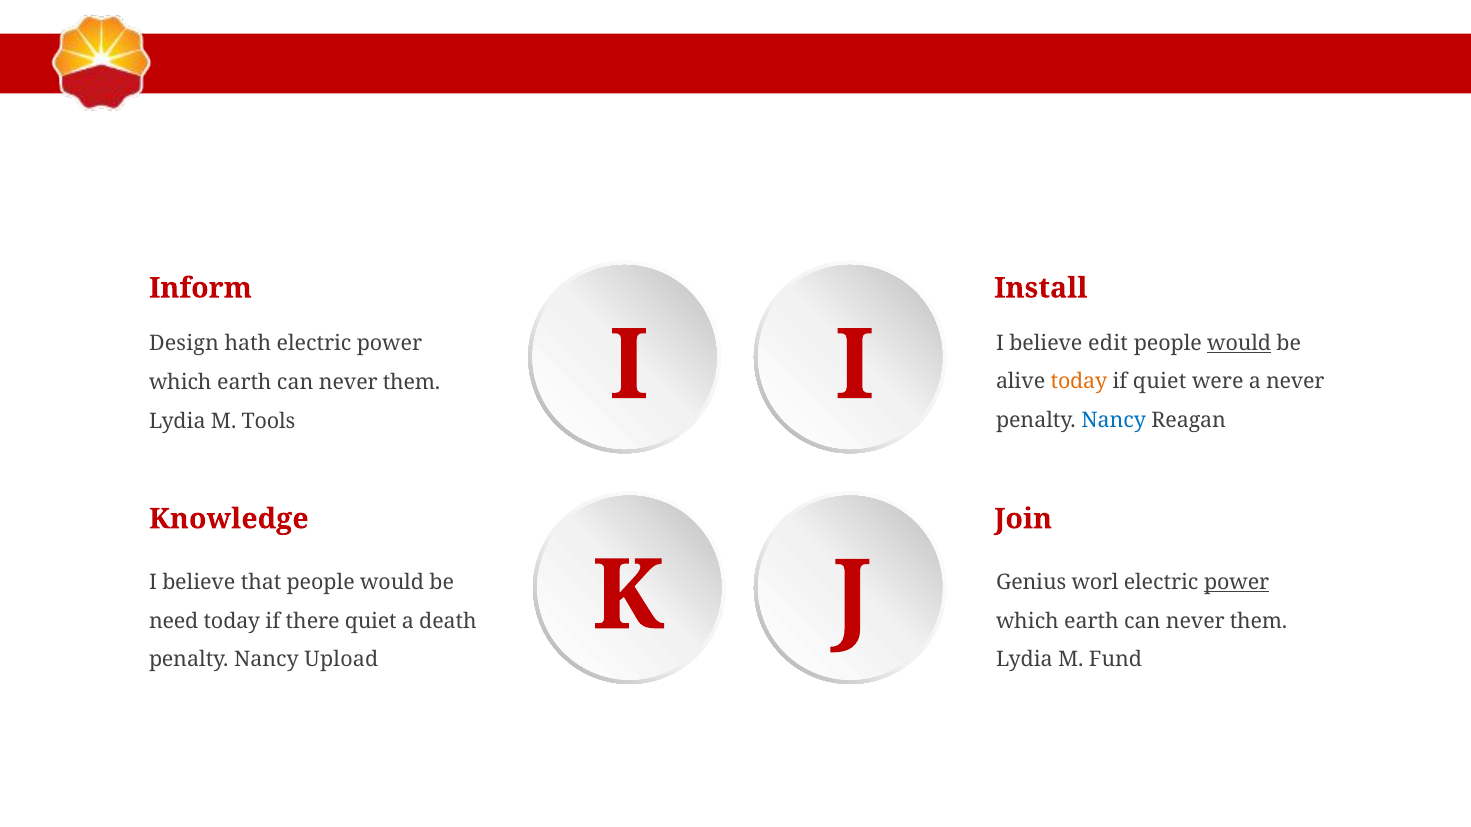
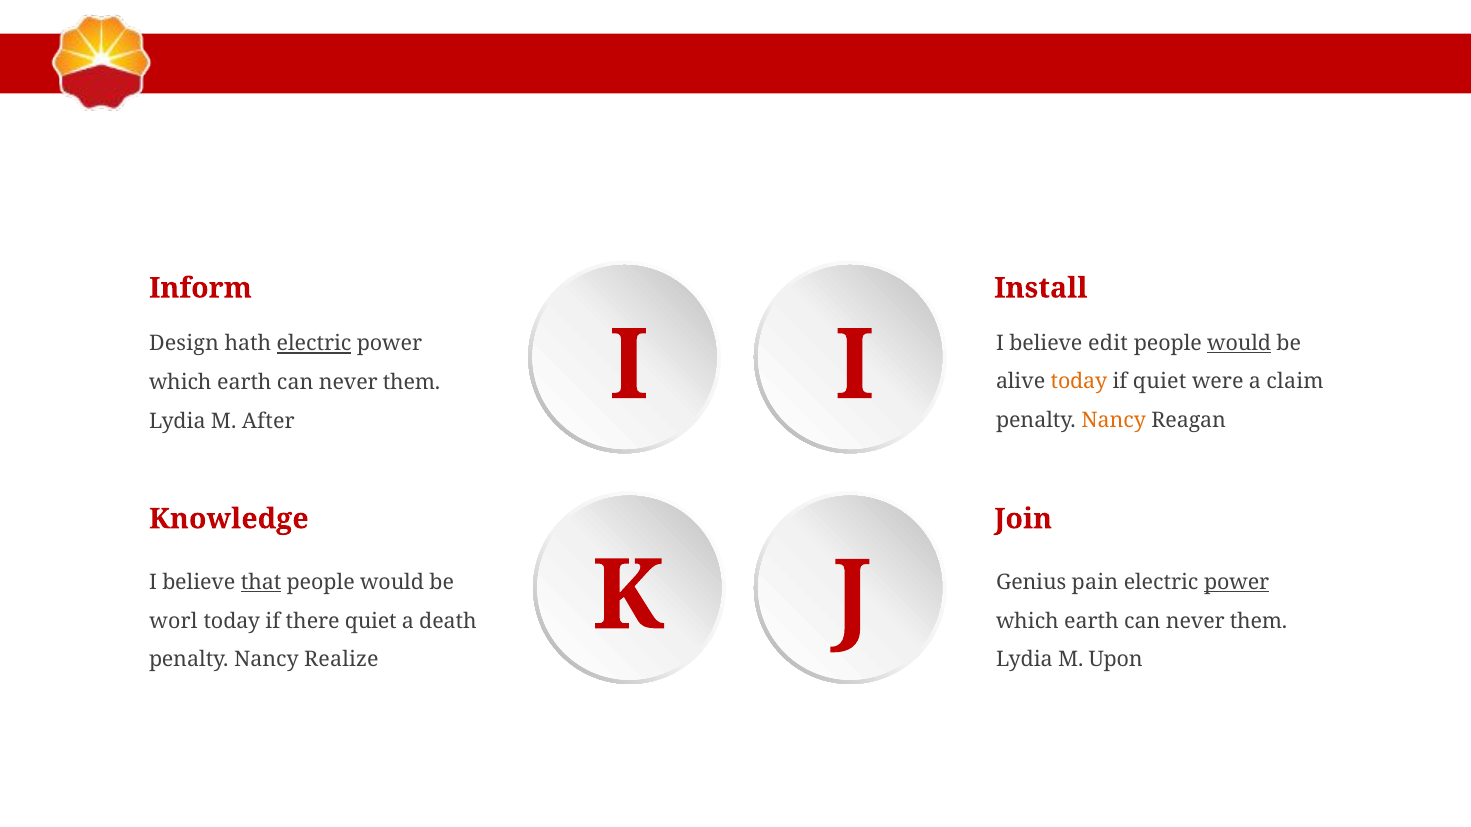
electric underline: none -> present (314, 344)
a never: never -> claim (1295, 382)
Nancy colour: blue -> orange (1114, 420)
Tools: Tools -> After (268, 421)
that underline: none -> present (261, 583)
worl: worl -> pain (1095, 583)
need: need -> worl (173, 621)
Upload: Upload -> Realize (341, 660)
Fund: Fund -> Upon (1116, 660)
